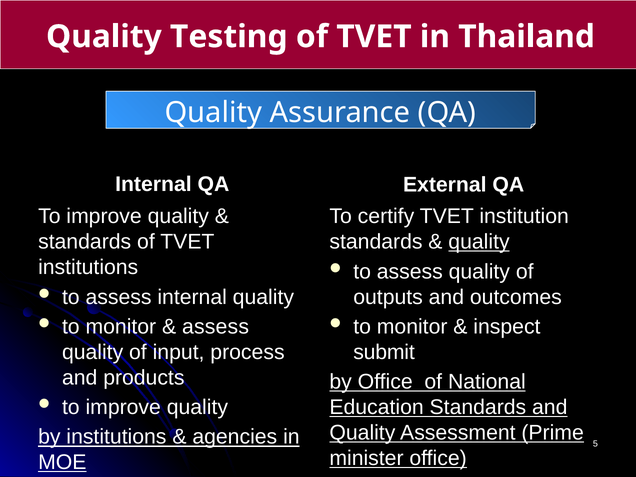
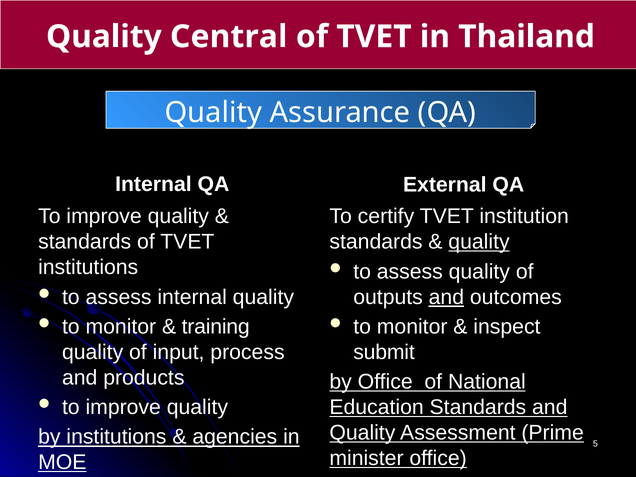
Testing: Testing -> Central (229, 37)
and underline: none -> present (446, 297)
assess: assess -> training (216, 327)
